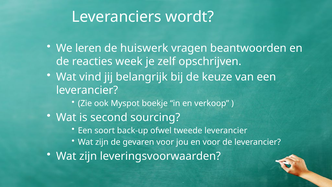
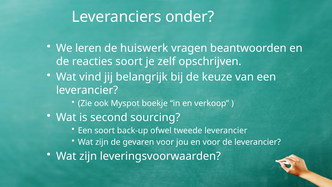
wordt: wordt -> onder (190, 17)
reacties week: week -> soort (129, 61)
